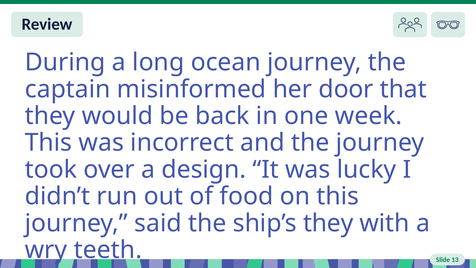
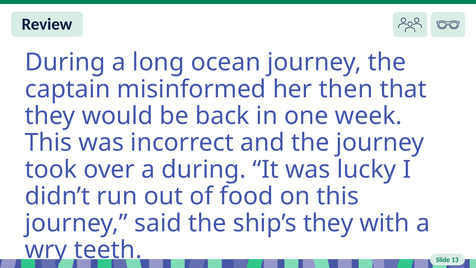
door: door -> then (346, 89)
a design: design -> during (204, 169)
